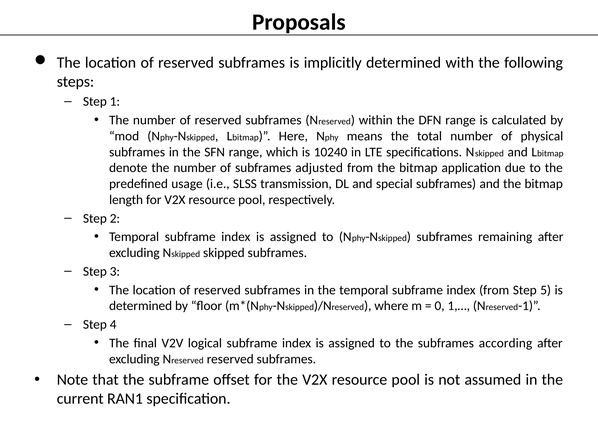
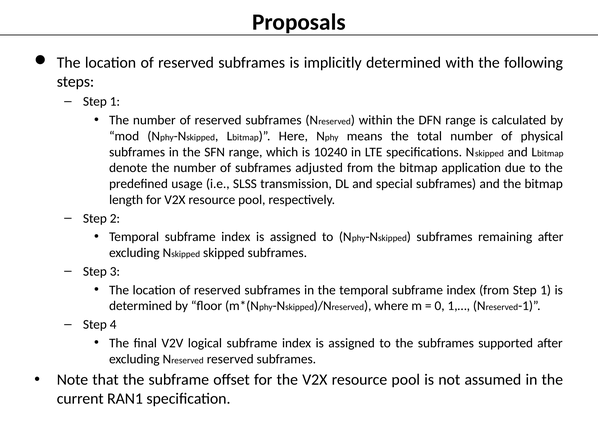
from Step 5: 5 -> 1 (546, 290)
according: according -> supported (506, 343)
